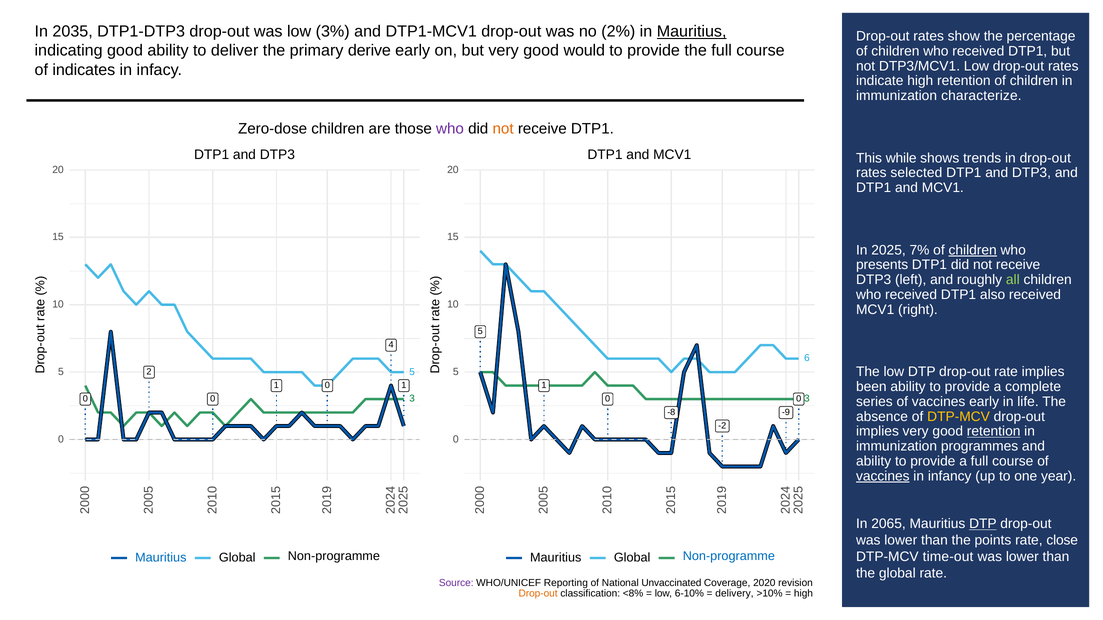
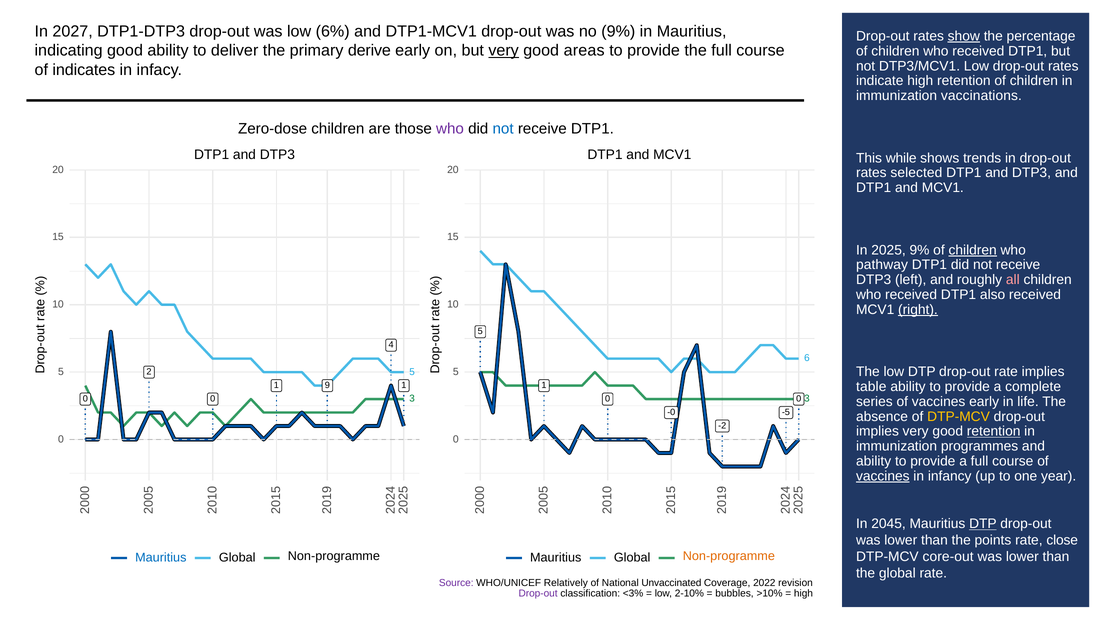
2035: 2035 -> 2027 (73, 31)
3%: 3% -> 6% (333, 31)
no 2%: 2% -> 9% (618, 31)
Mauritius underline: present -> none (692, 31)
show underline: none -> present (964, 36)
very underline: none -> present (504, 51)
would: would -> areas (584, 51)
characterize: characterize -> vaccinations (981, 96)
not colour: orange -> blue (503, 129)
2025 7%: 7% -> 9% (920, 250)
presents: presents -> pathway (882, 265)
all colour: light green -> pink (1013, 280)
right underline: none -> present (918, 310)
been: been -> table (871, 387)
0: 0 -> 9 (327, 386)
-8: -8 -> -0 (671, 413)
-9: -9 -> -5 (786, 413)
2065: 2065 -> 2045 (889, 524)
time-out: time-out -> core-out (948, 557)
Non-programme colour: blue -> orange (729, 557)
Reporting: Reporting -> Relatively (566, 583)
2020: 2020 -> 2022 (764, 583)
Drop-out colour: orange -> purple (538, 594)
<8%: <8% -> <3% (633, 594)
6-10%: 6-10% -> 2-10% (689, 594)
delivery: delivery -> bubbles (734, 594)
